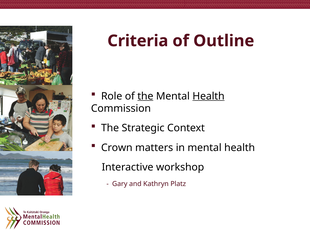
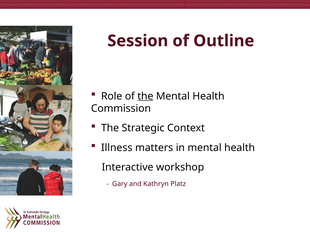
Criteria: Criteria -> Session (138, 41)
Health underline: present -> none (209, 96)
Crown: Crown -> Illness (117, 148)
